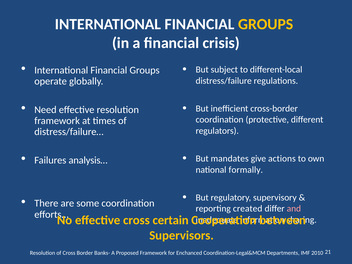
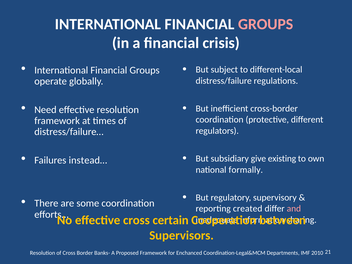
GROUPS colour: yellow -> pink (266, 24)
analysis…: analysis… -> instead… (88, 160)
mandates: mandates -> subsidiary (230, 159)
actions: actions -> existing (282, 159)
